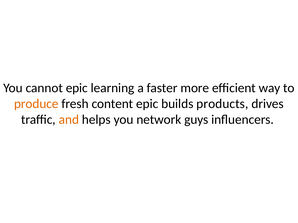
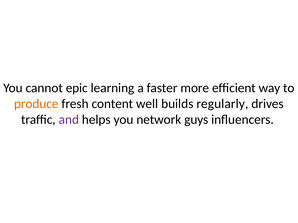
content epic: epic -> well (147, 104)
products: products -> regularly (222, 104)
and colour: orange -> purple (69, 120)
